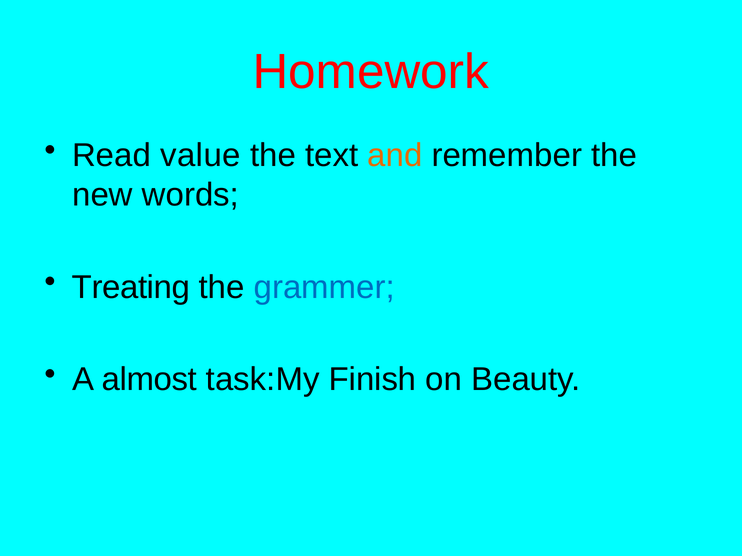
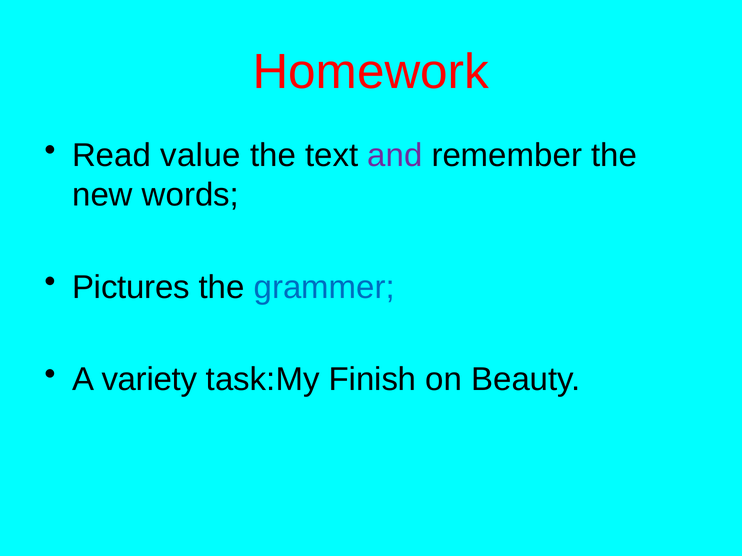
and colour: orange -> purple (395, 156)
Treating: Treating -> Pictures (131, 288)
almost: almost -> variety (149, 380)
